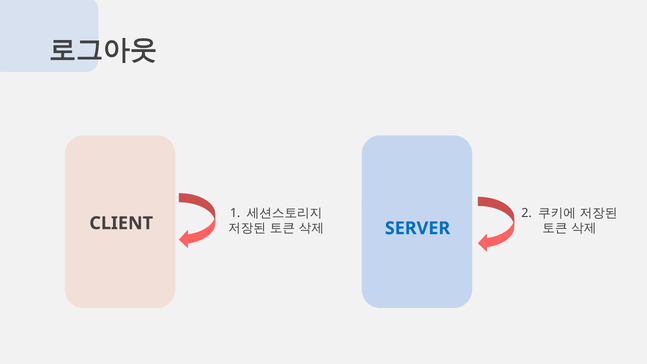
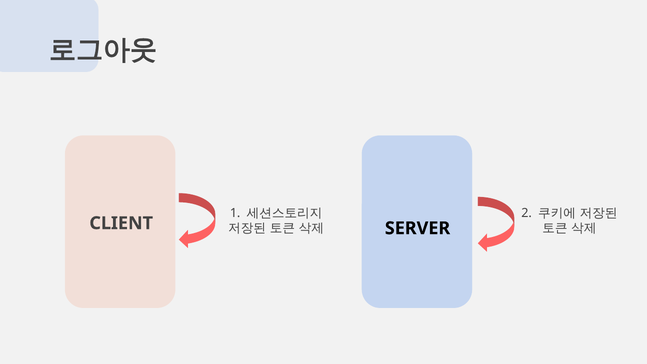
SERVER colour: blue -> black (418, 228)
